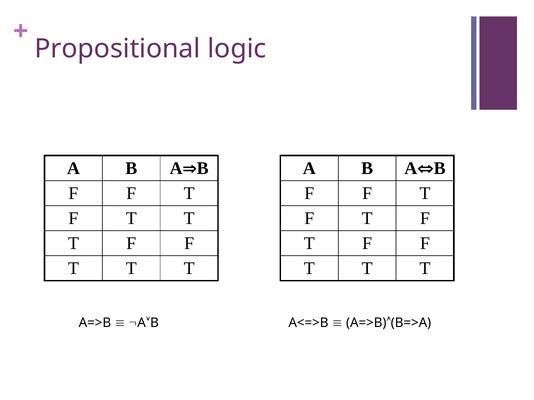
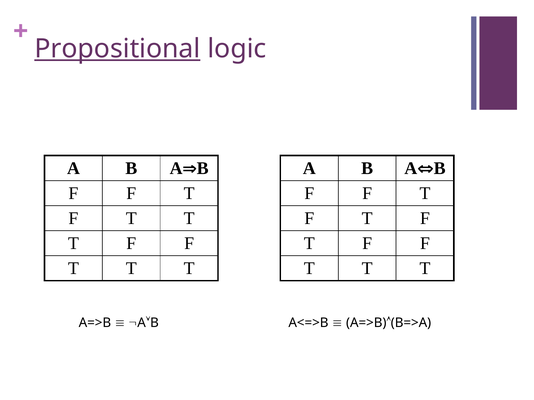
Propositional underline: none -> present (117, 49)
